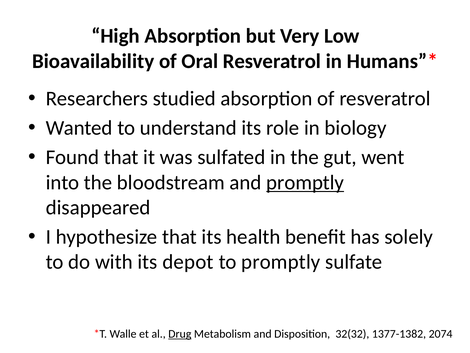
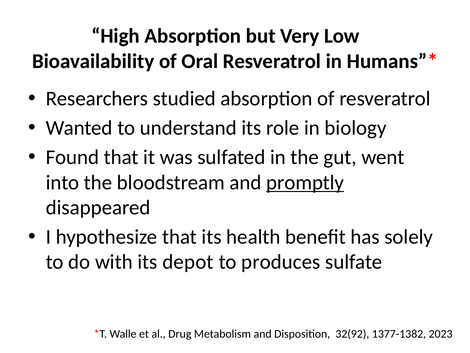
to promptly: promptly -> produces (281, 262)
Drug underline: present -> none (180, 334)
32(32: 32(32 -> 32(92 (352, 334)
2074: 2074 -> 2023 (441, 334)
